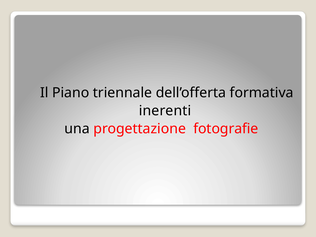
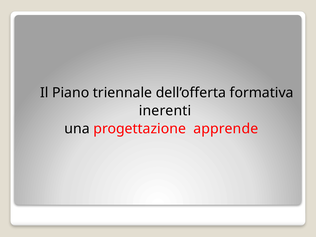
fotografie: fotografie -> apprende (226, 129)
